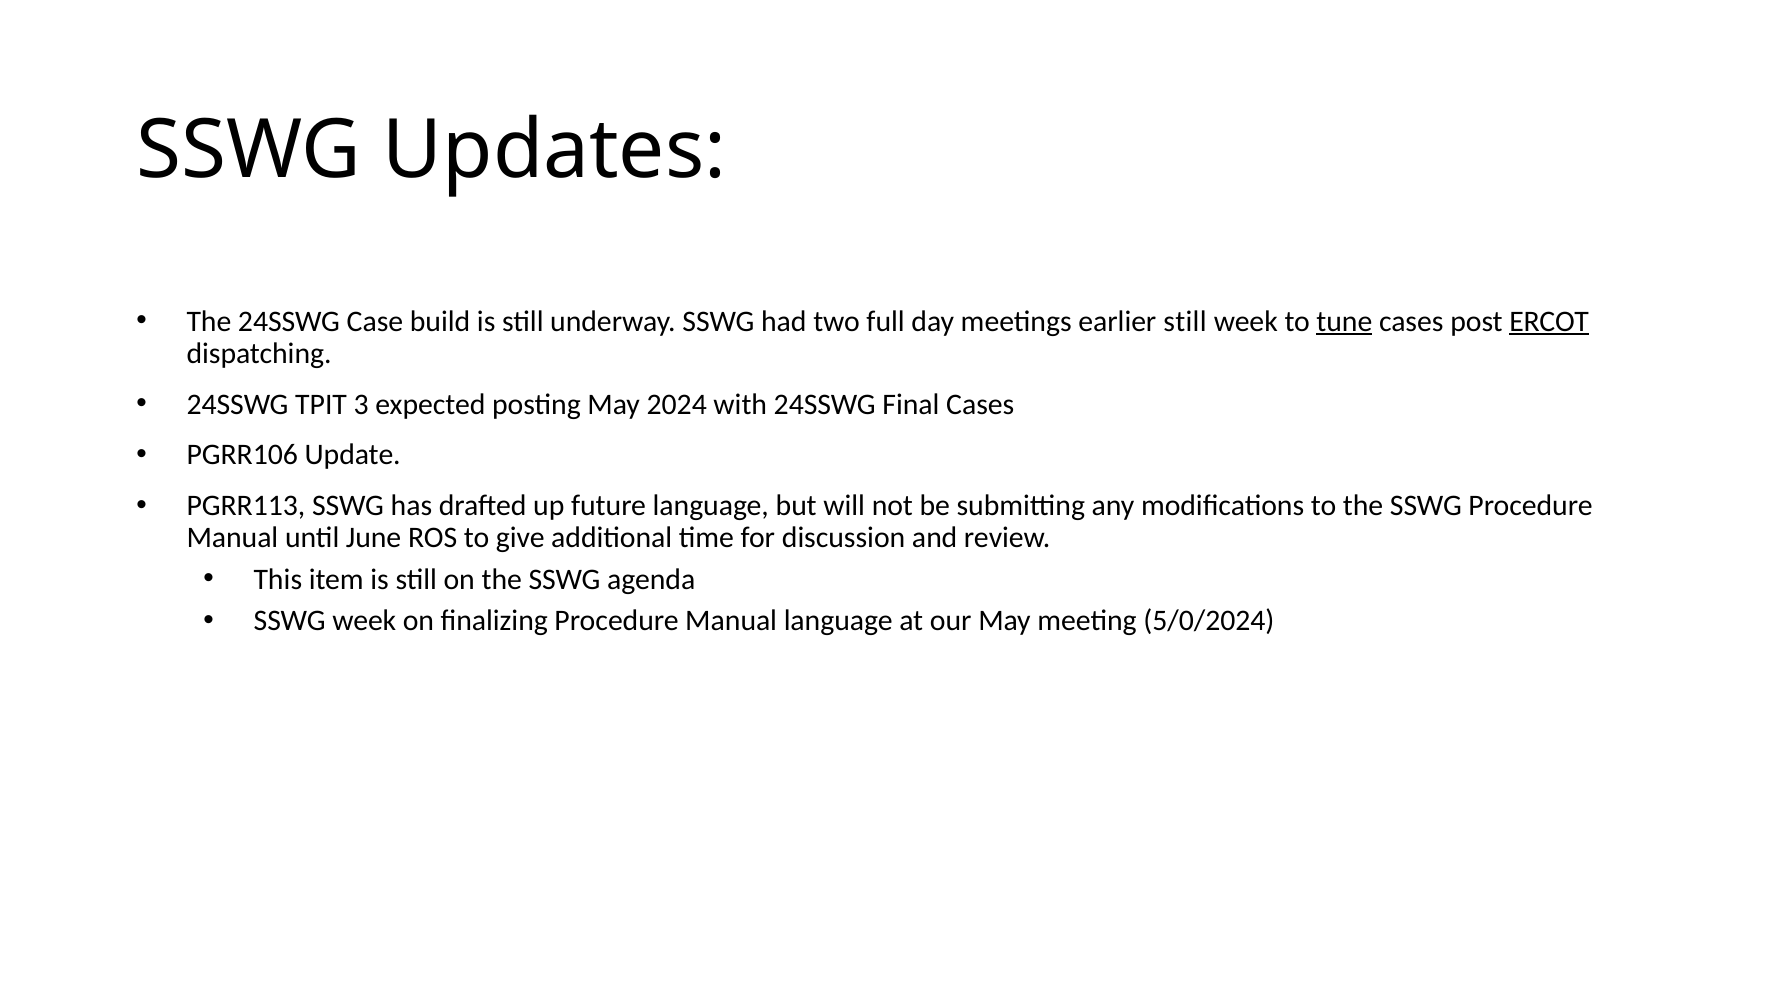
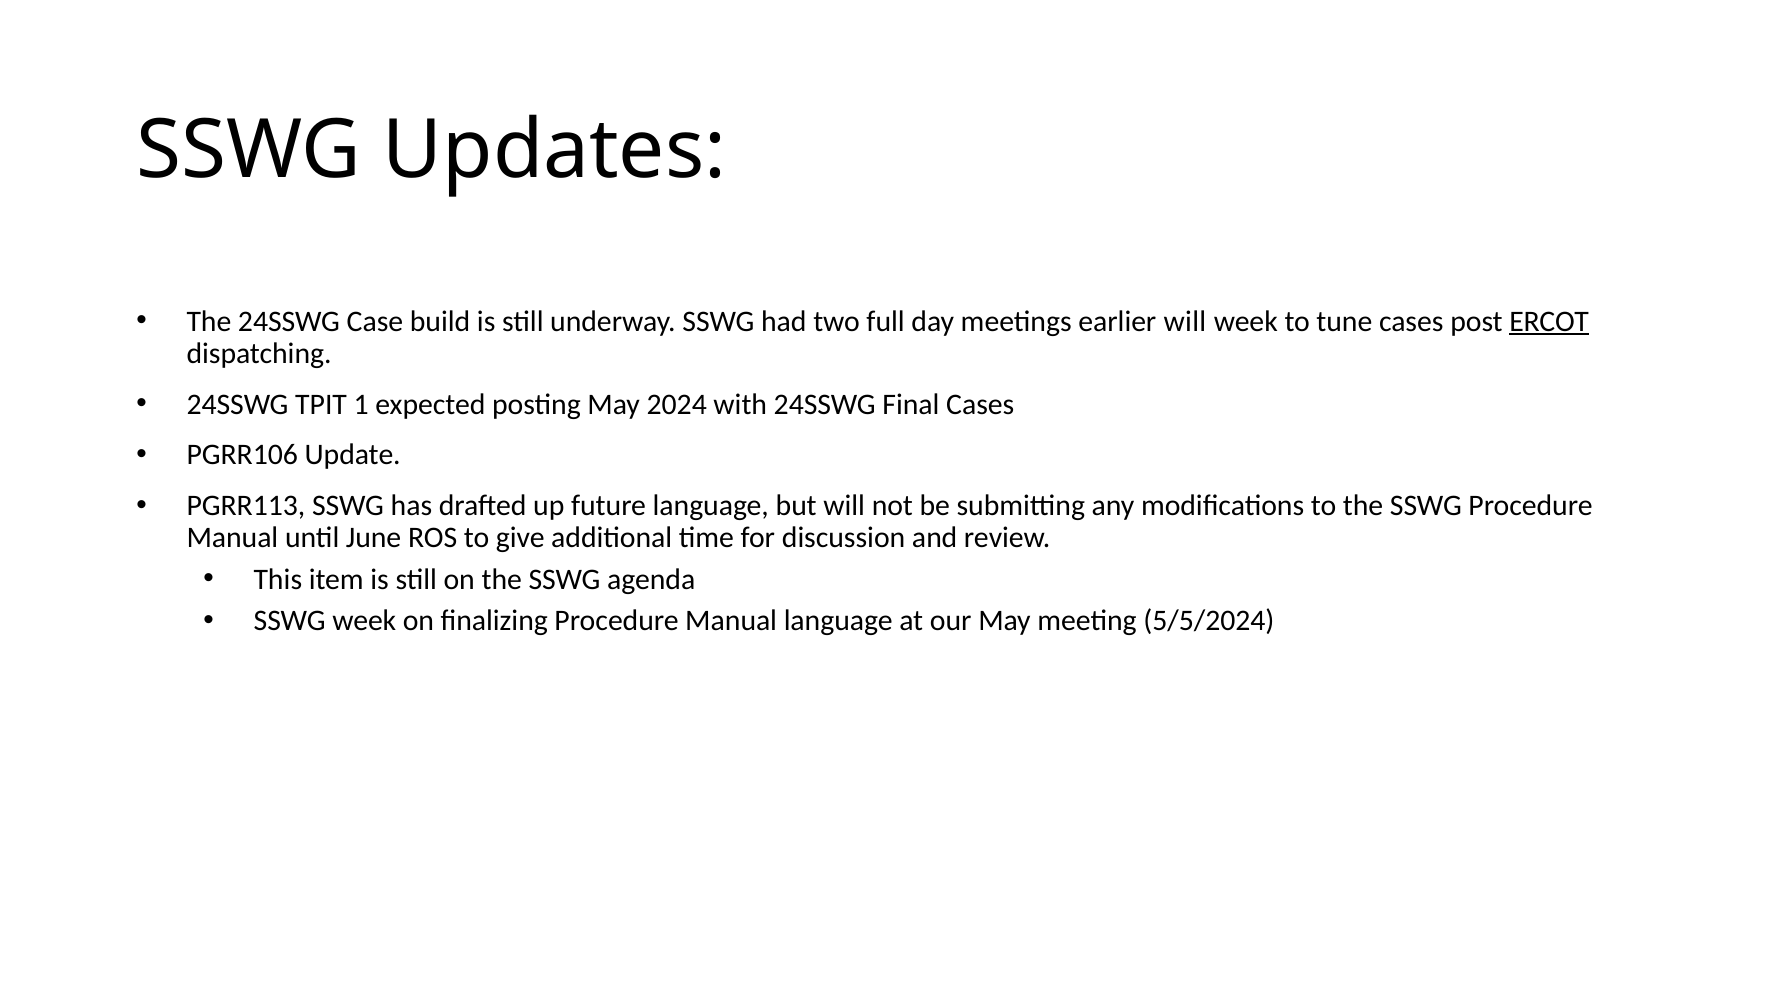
earlier still: still -> will (1185, 321)
tune underline: present -> none (1344, 321)
3: 3 -> 1 (361, 404)
5/0/2024: 5/0/2024 -> 5/5/2024 (1209, 620)
